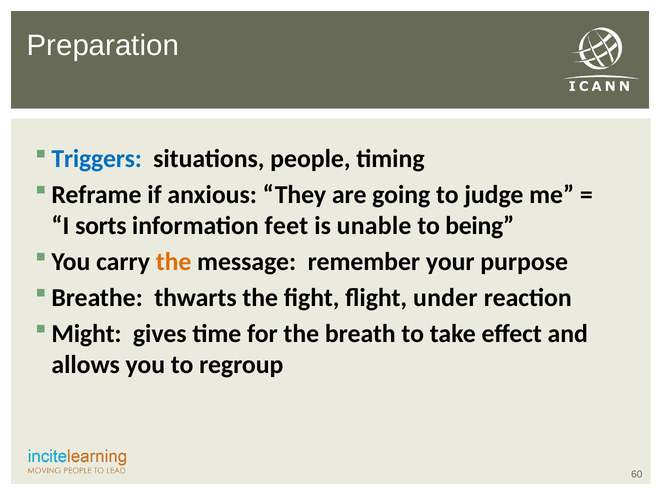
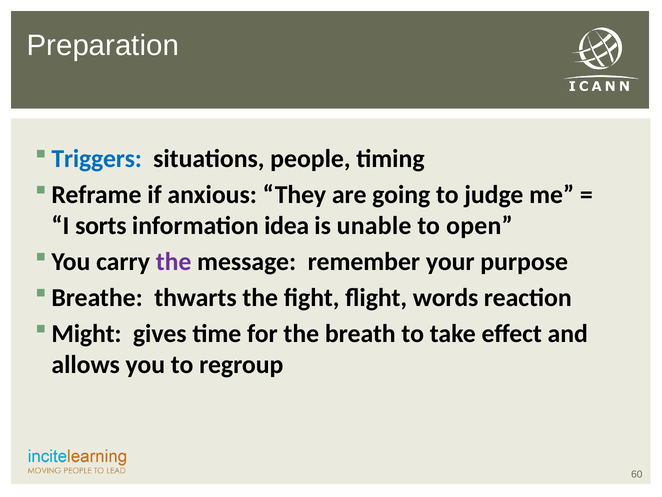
feet: feet -> idea (287, 226)
being: being -> open (479, 226)
the colour: orange -> purple (174, 262)
under: under -> words (446, 298)
